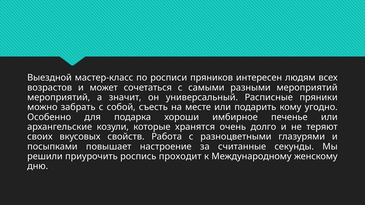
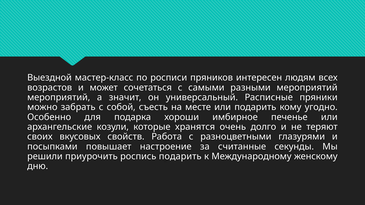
роспись проходит: проходит -> подарить (180, 157)
